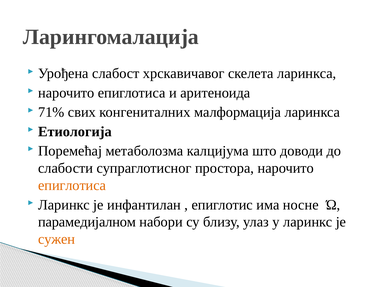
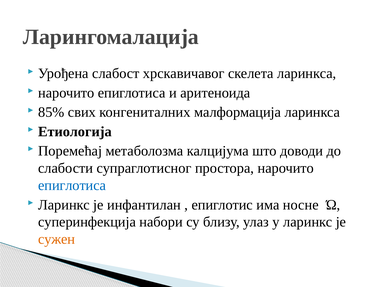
71%: 71% -> 85% (51, 112)
епиглотиса colour: orange -> blue (72, 185)
парамедијалном: парамедијалном -> суперинфекција (87, 222)
